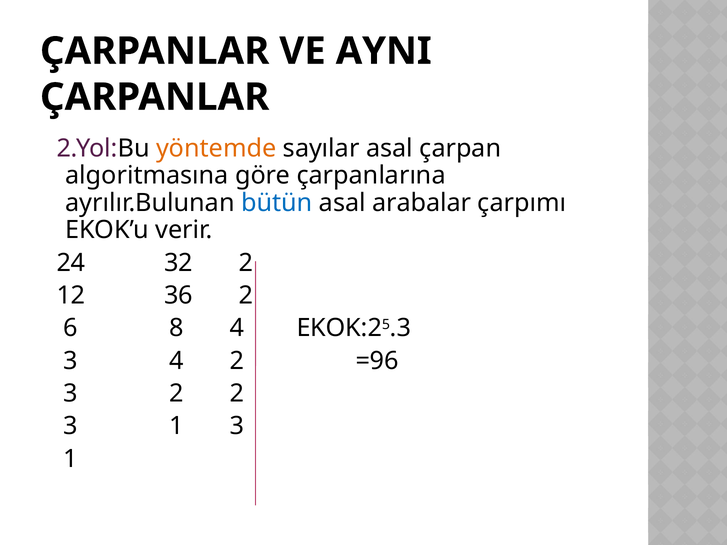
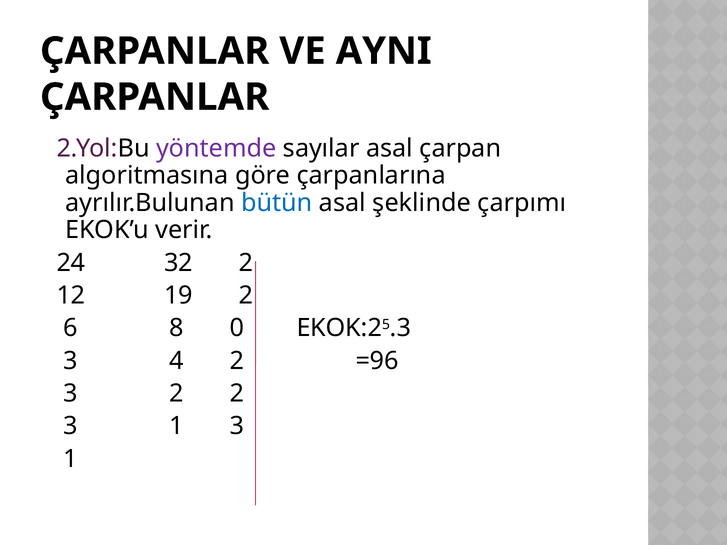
yöntemde colour: orange -> purple (216, 148)
arabalar: arabalar -> şeklinde (422, 203)
36: 36 -> 19 (178, 296)
8 4: 4 -> 0 (237, 328)
